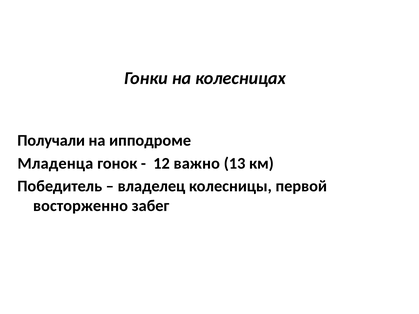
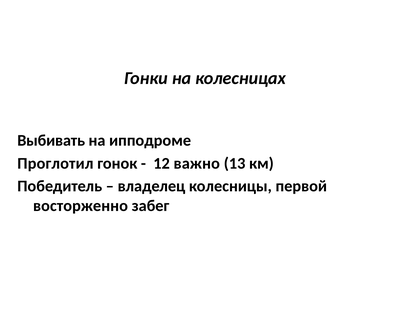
Получали: Получали -> Выбивать (51, 141)
Младенца: Младенца -> Проглотил (55, 164)
